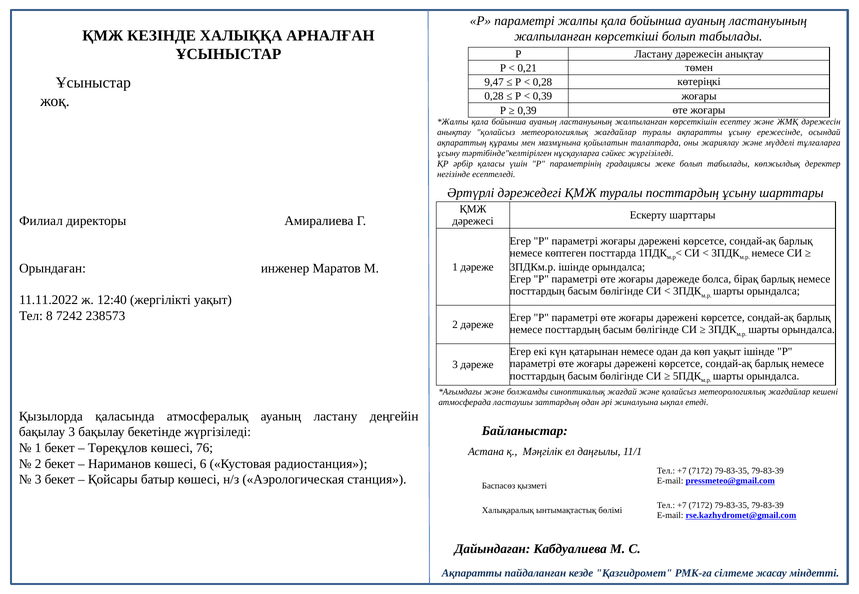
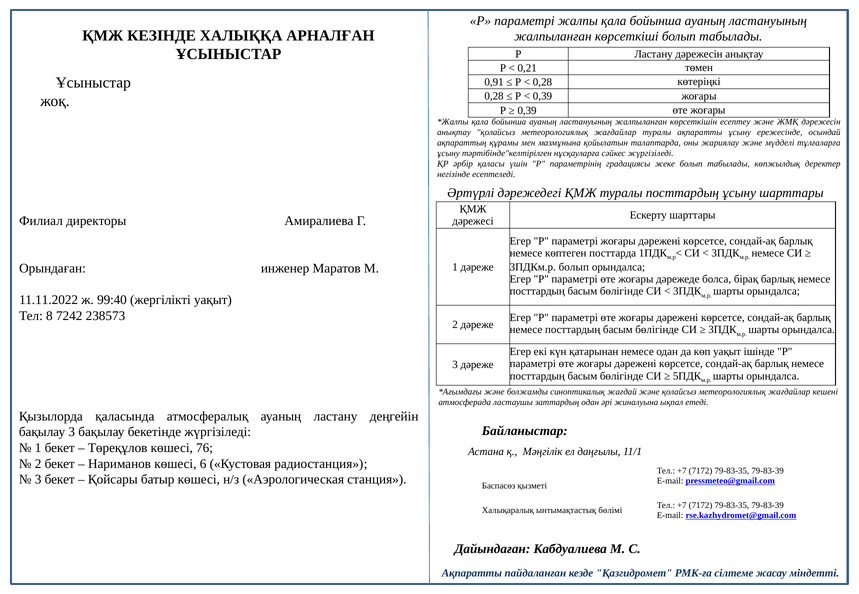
9,47: 9,47 -> 0,91 (494, 82)
3ПДКм.р ішінде: ішінде -> болып (574, 267)
12:40: 12:40 -> 99:40 (112, 300)
